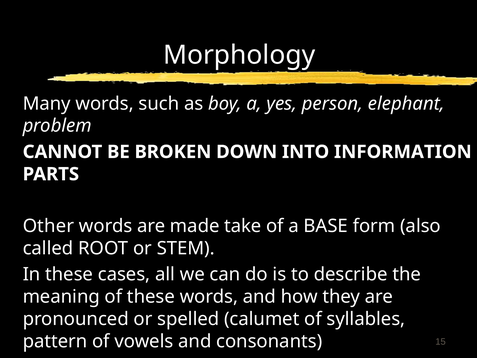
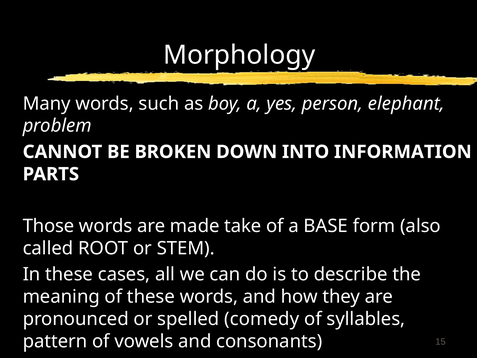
Other: Other -> Those (48, 226)
calumet: calumet -> comedy (262, 319)
